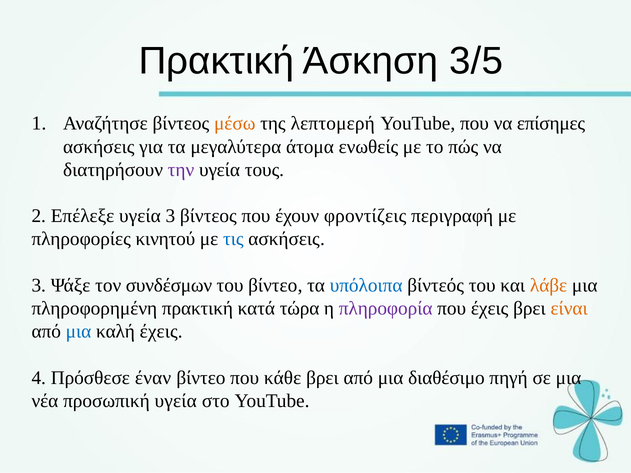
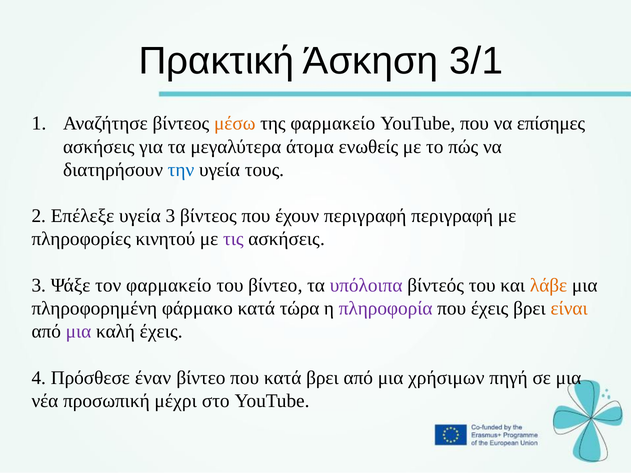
3/5: 3/5 -> 3/1 (476, 61)
της λεπτομερή: λεπτομερή -> φαρμακείο (333, 124)
την colour: purple -> blue (181, 170)
έχουν φροντίζεις: φροντίζεις -> περιγραφή (365, 216)
τις colour: blue -> purple (233, 239)
τον συνδέσμων: συνδέσμων -> φαρμακείο (169, 286)
υπόλοιπα colour: blue -> purple (366, 286)
πληροφορημένη πρακτική: πρακτική -> φάρμακο (197, 309)
μια colour: blue -> purple (78, 332)
που κάθε: κάθε -> κατά (283, 378)
διαθέσιμο: διαθέσιμο -> χρήσιμων (446, 378)
προσωπική υγεία: υγεία -> μέχρι (176, 401)
